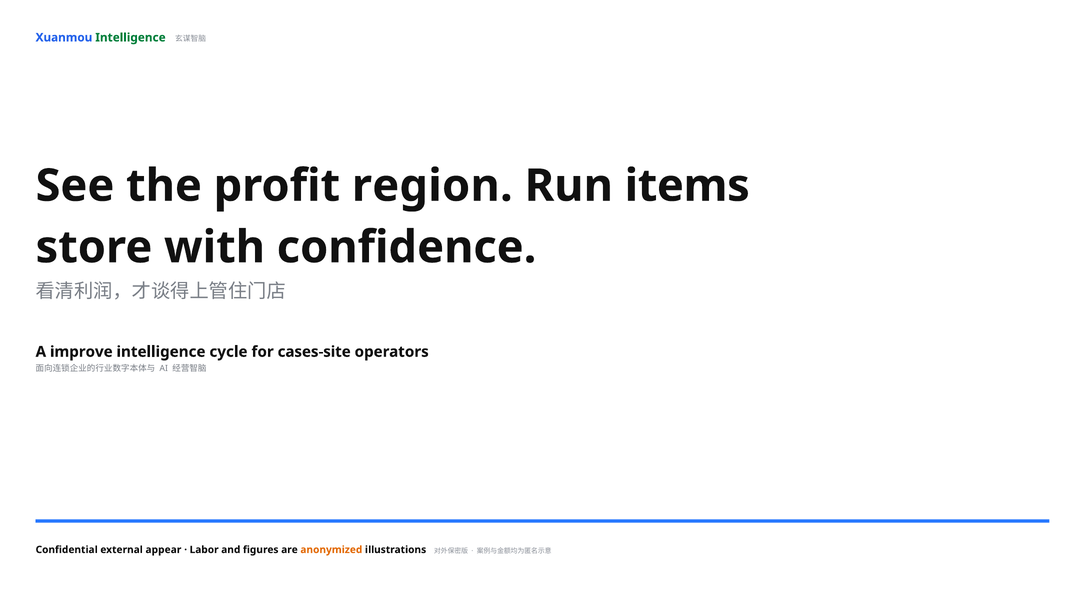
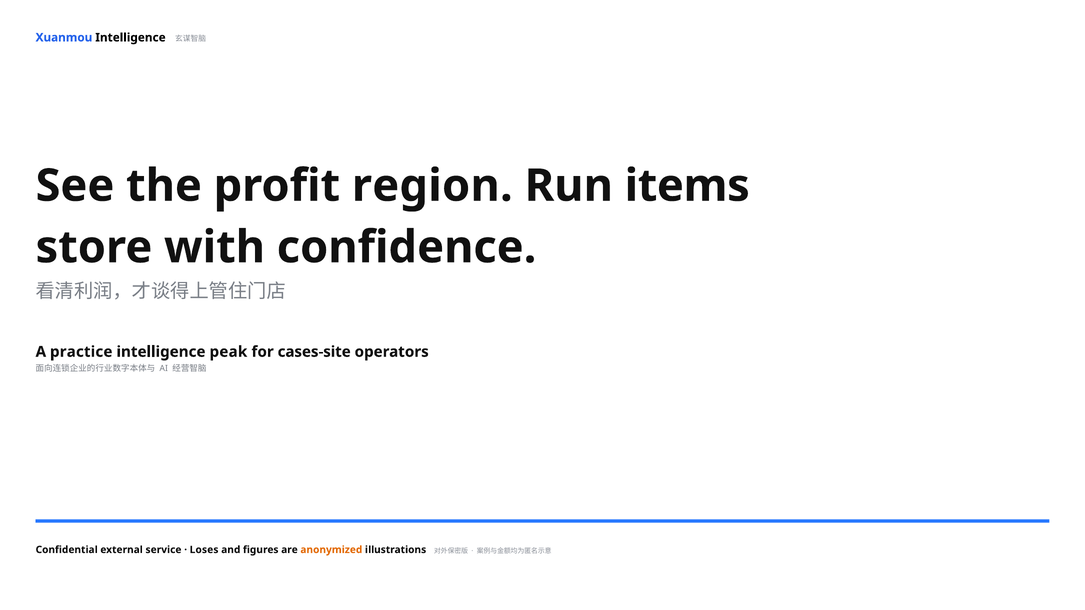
Intelligence colour: green -> black (130, 38)
improve: improve -> practice (81, 352)
cycle: cycle -> peak (228, 352)
appear: appear -> service (163, 550)
Labor: Labor -> Loses (204, 550)
